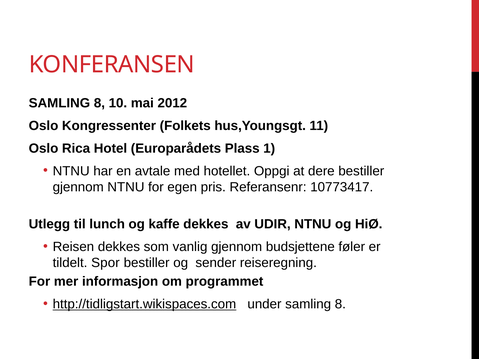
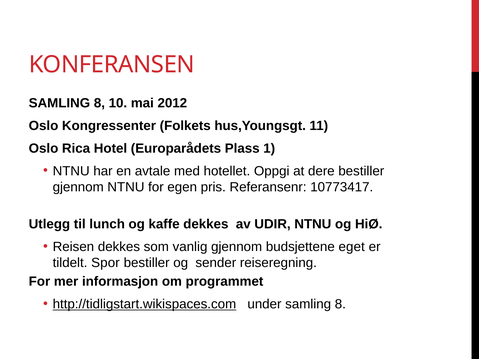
føler: føler -> eget (352, 247)
